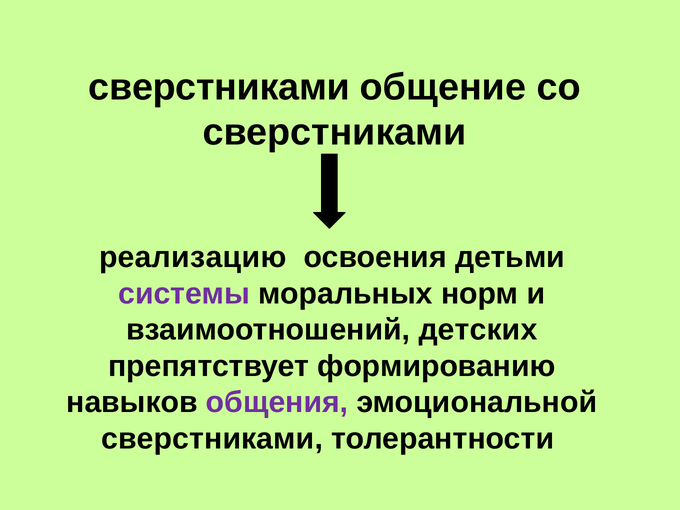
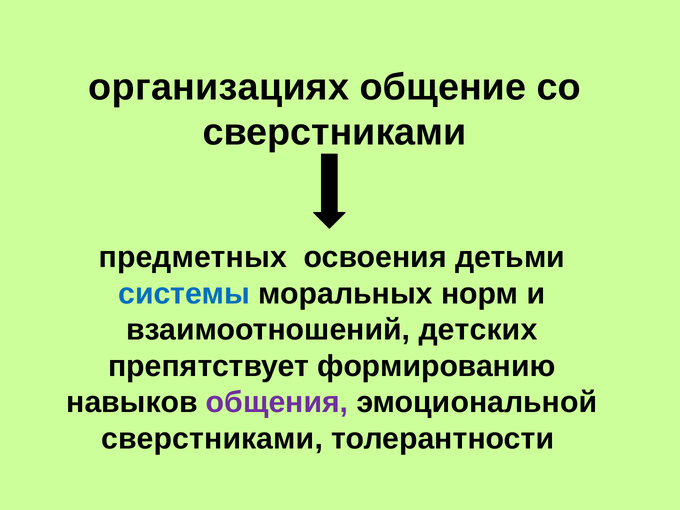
сверстниками: сверстниками -> организациях (219, 87)
реализацию: реализацию -> предметных (193, 257)
системы colour: purple -> blue (184, 294)
